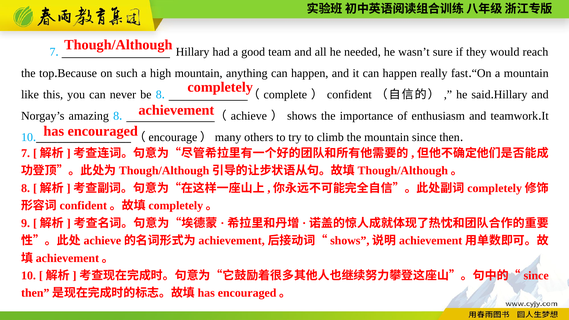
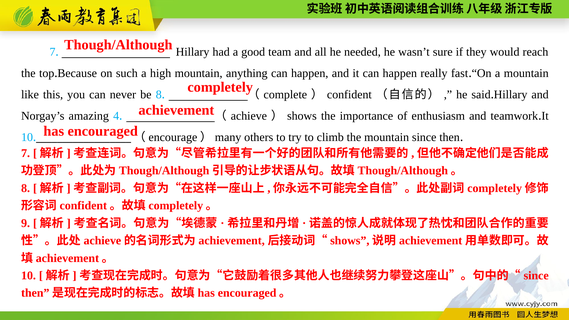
amazing 8: 8 -> 4 (116, 116)
